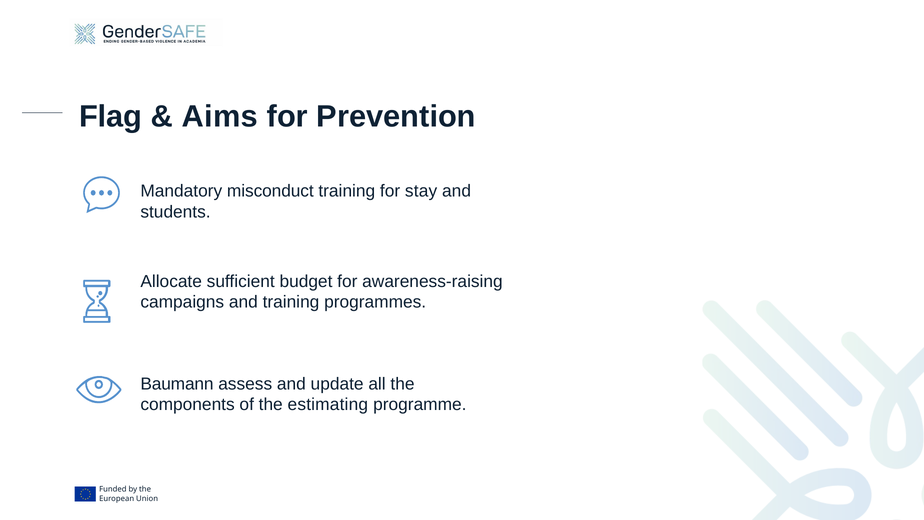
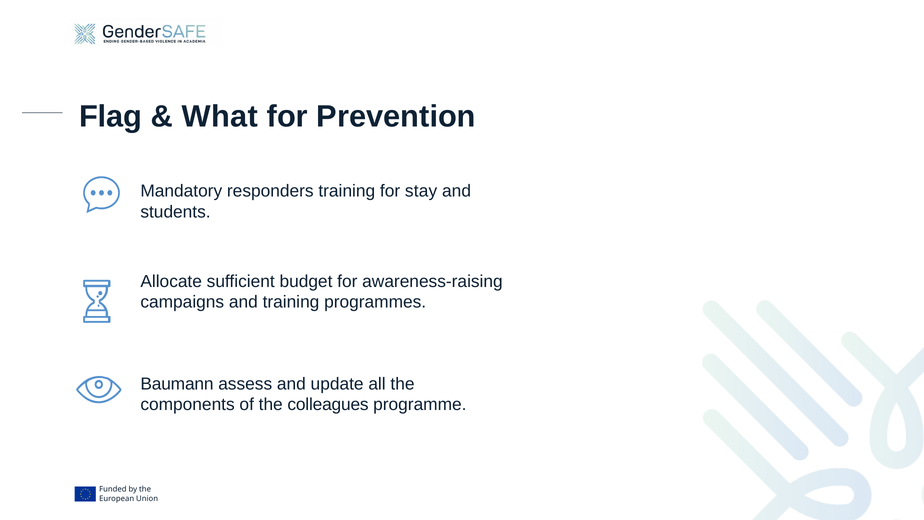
Aims: Aims -> What (220, 117)
misconduct: misconduct -> responders (270, 191)
estimating: estimating -> colleagues (328, 405)
